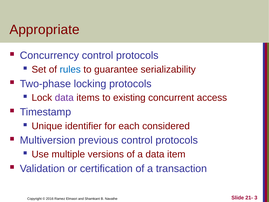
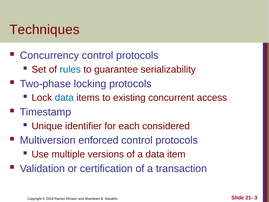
Appropriate: Appropriate -> Techniques (44, 30)
data colour: purple -> blue (64, 98)
previous: previous -> enforced (98, 140)
